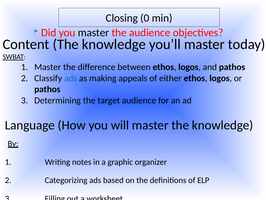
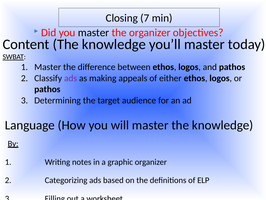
0: 0 -> 7 (145, 18)
the audience: audience -> organizer (150, 33)
ads colour: blue -> purple (71, 78)
